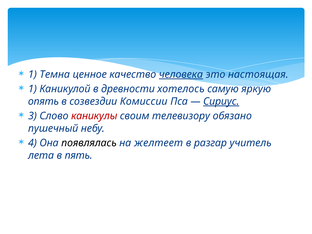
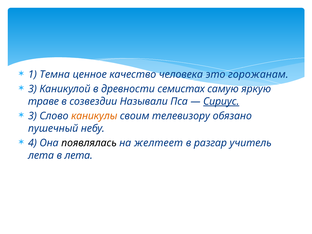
человека underline: present -> none (181, 74)
настоящая: настоящая -> горожанам (258, 74)
1: 1 -> 3 (32, 89)
хотелось: хотелось -> семистах (181, 89)
опять: опять -> траве (43, 101)
Комиссии: Комиссии -> Называли (144, 101)
каникулы colour: red -> orange (94, 116)
в пять: пять -> лета (79, 155)
